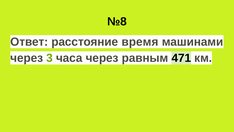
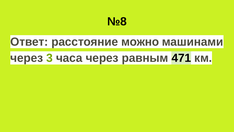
время: время -> можно (140, 42)
